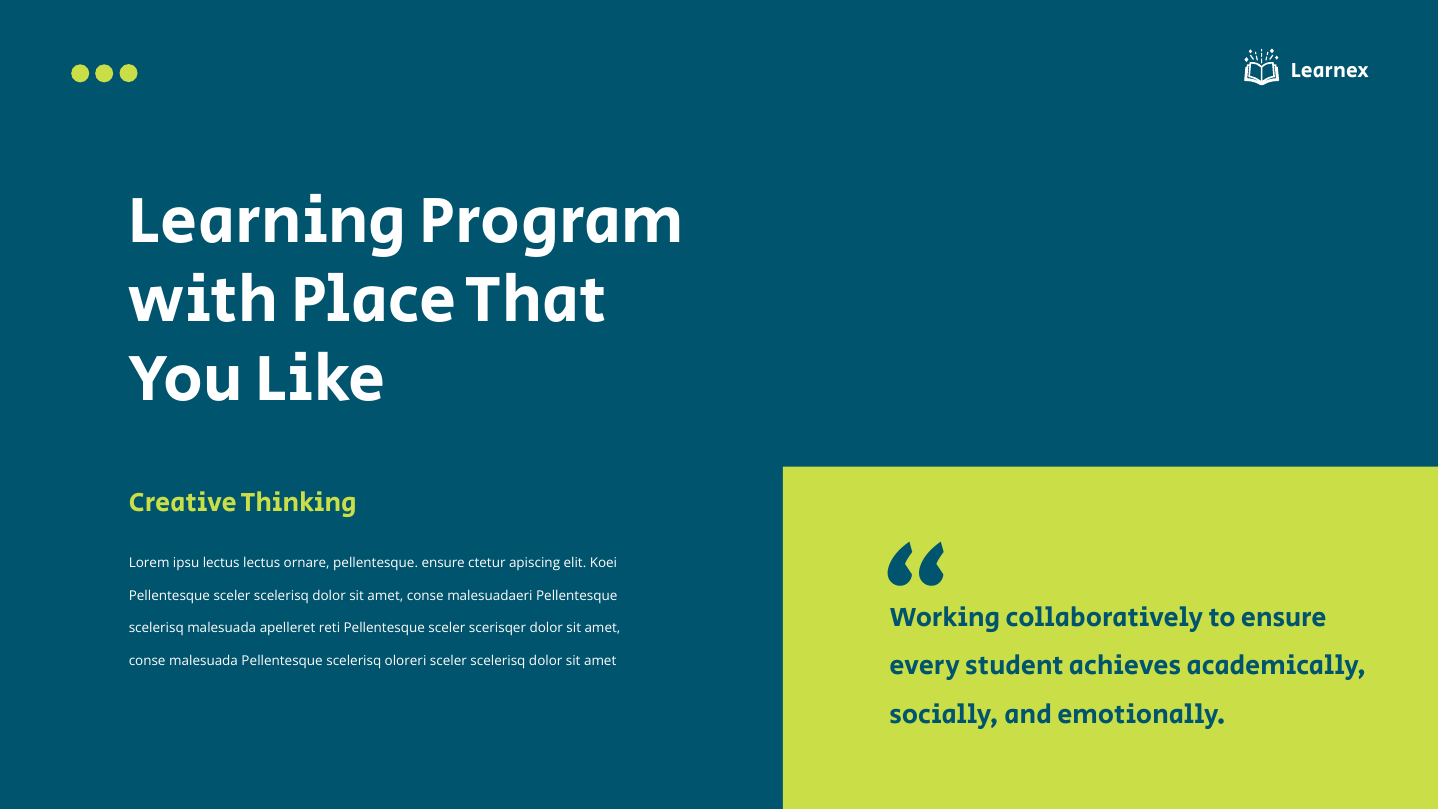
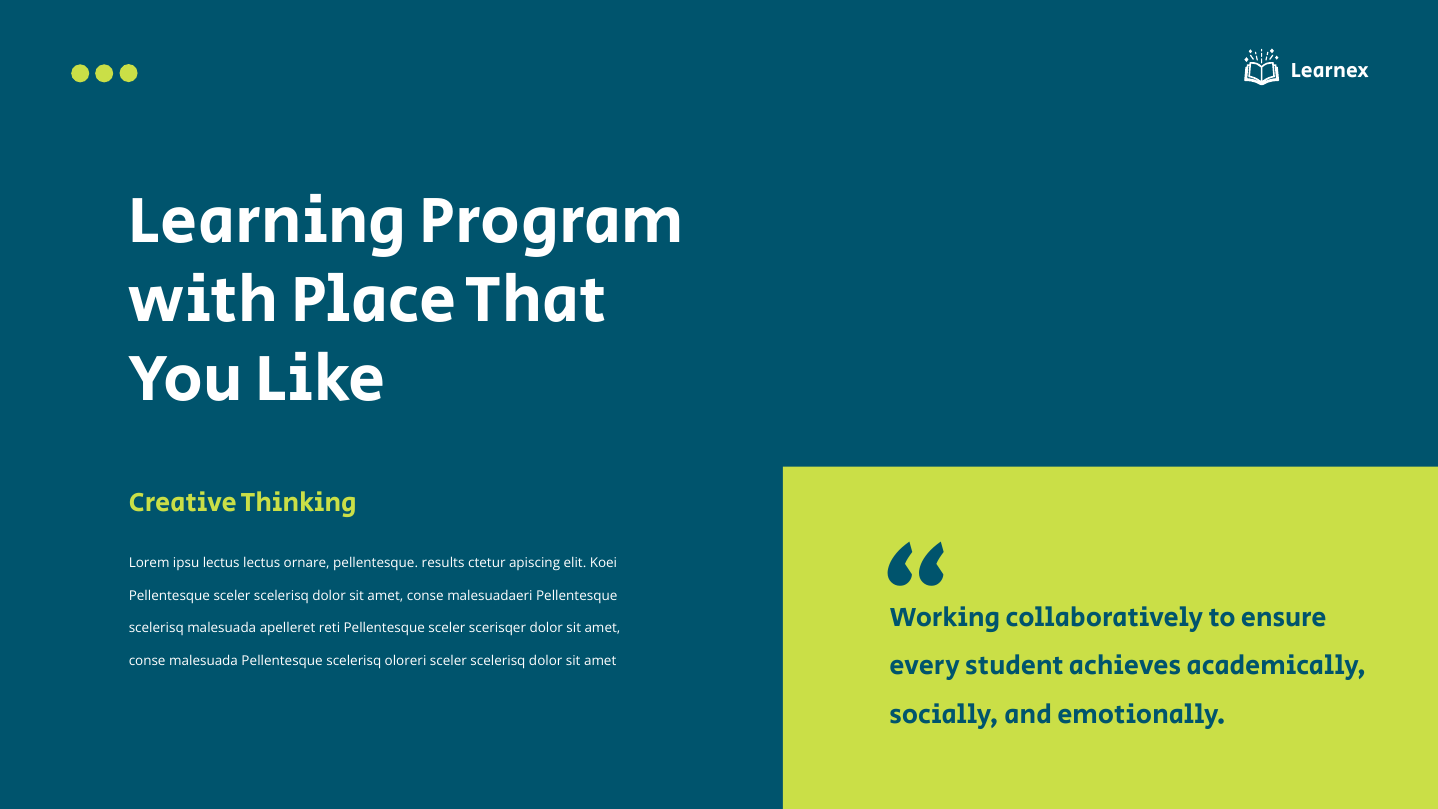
pellentesque ensure: ensure -> results (443, 563)
